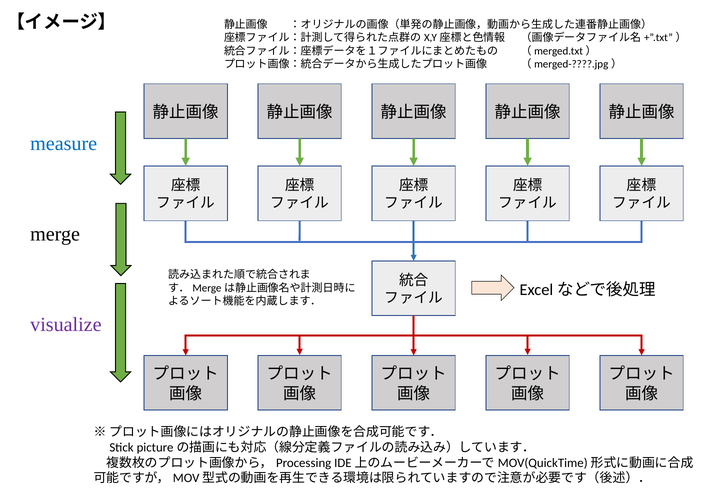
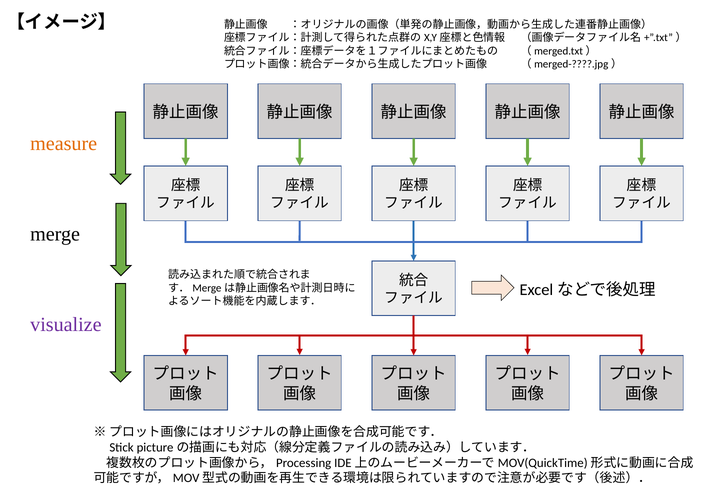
measure colour: blue -> orange (64, 144)
